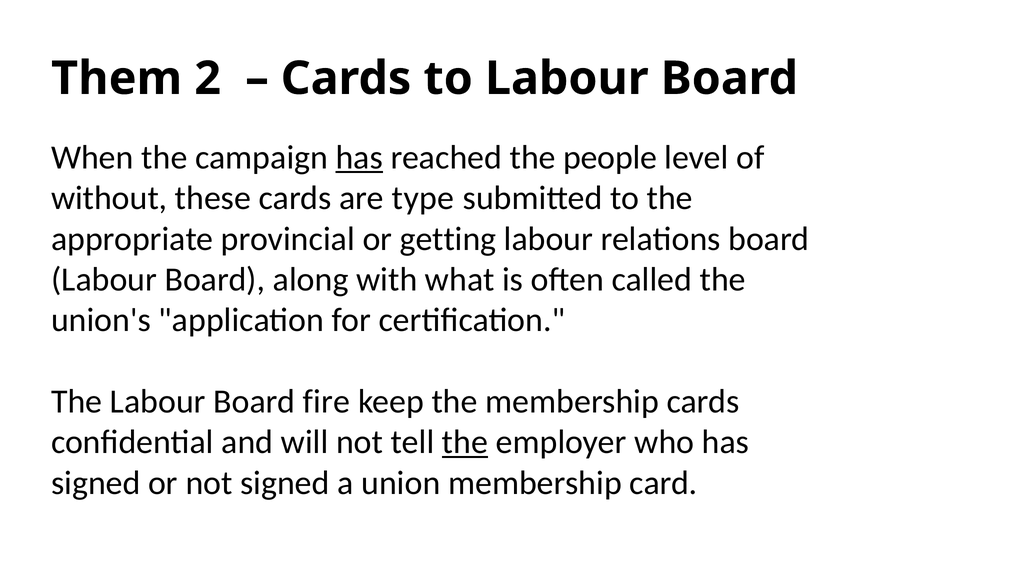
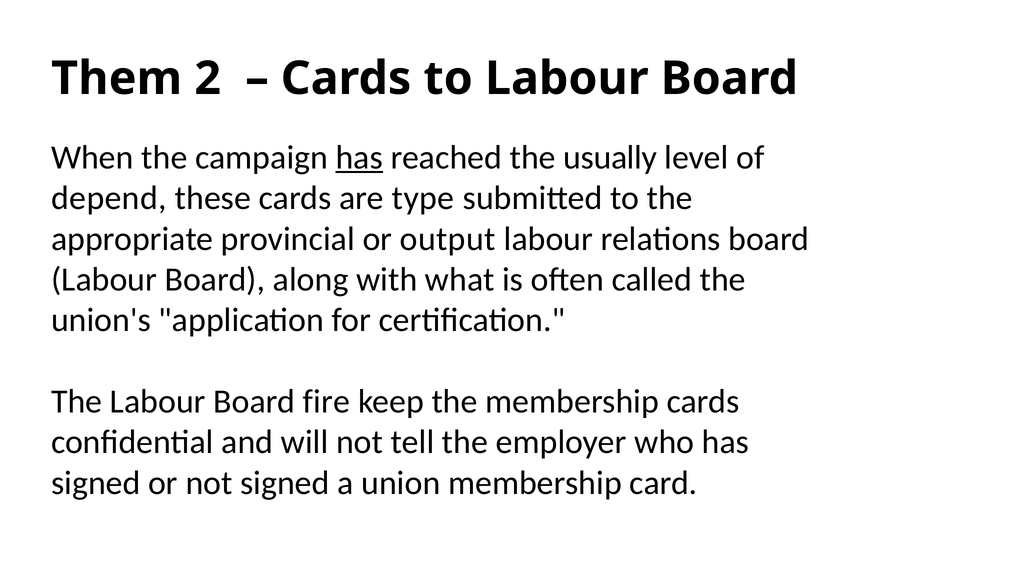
people: people -> usually (610, 157)
without: without -> depend (109, 198)
getting: getting -> output (448, 239)
the underline: present -> none (465, 442)
